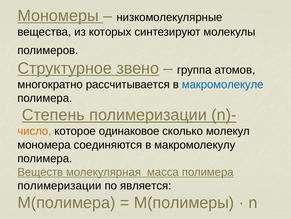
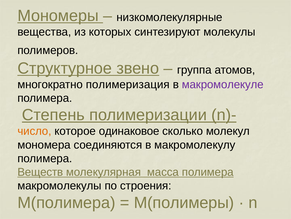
рассчитывается: рассчитывается -> полимеризация (128, 84)
макромолекуле colour: blue -> purple (223, 84)
полимеризации: полимеризации -> макромолекулы (59, 185)
является: является -> строения (146, 185)
